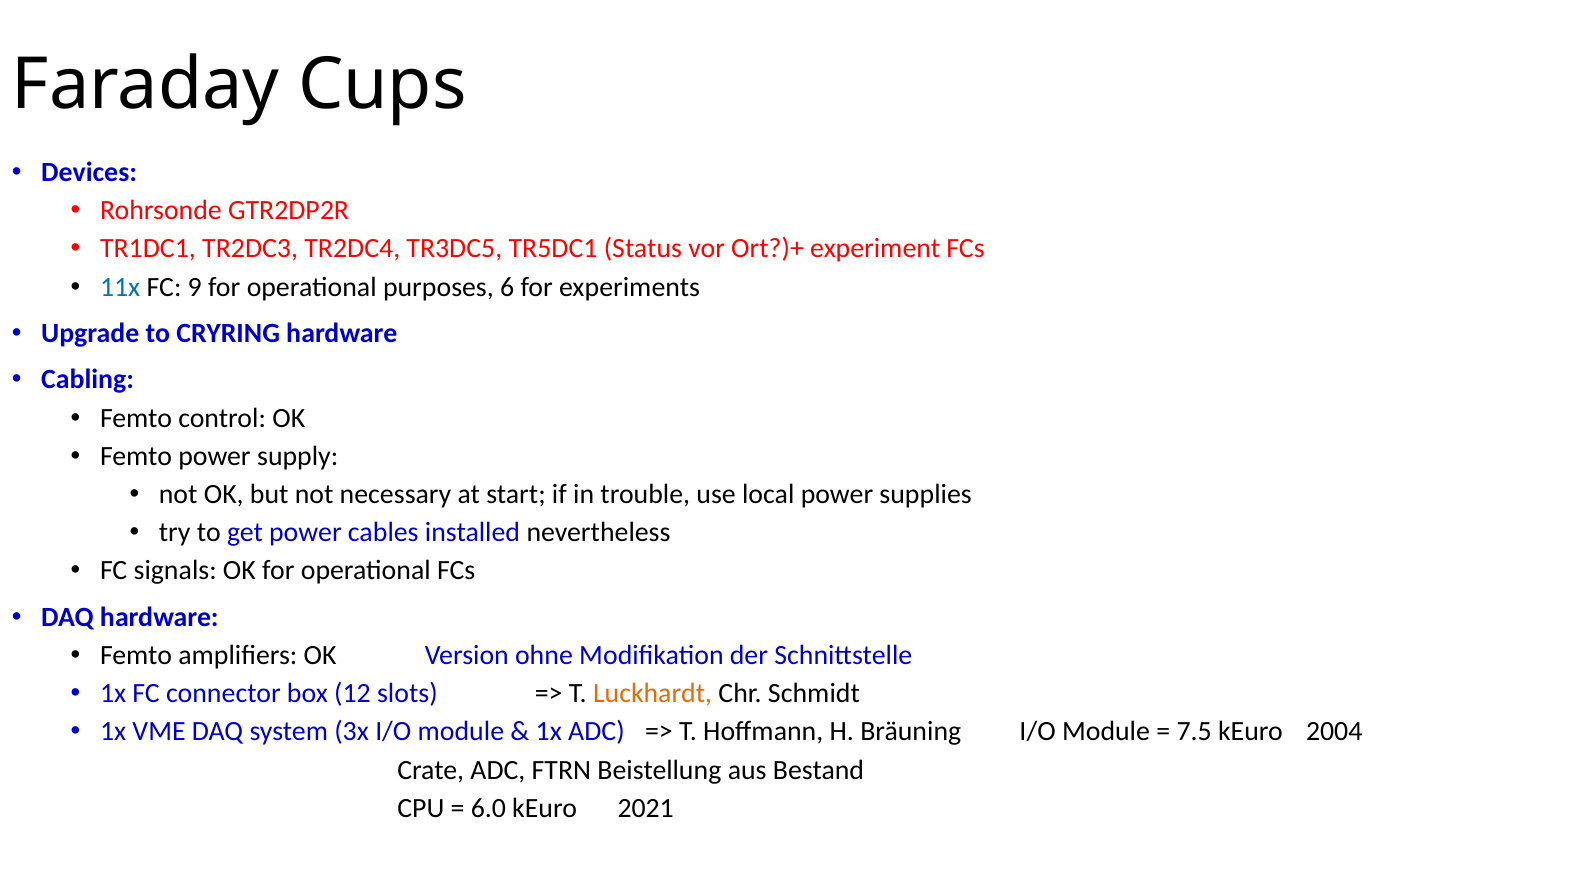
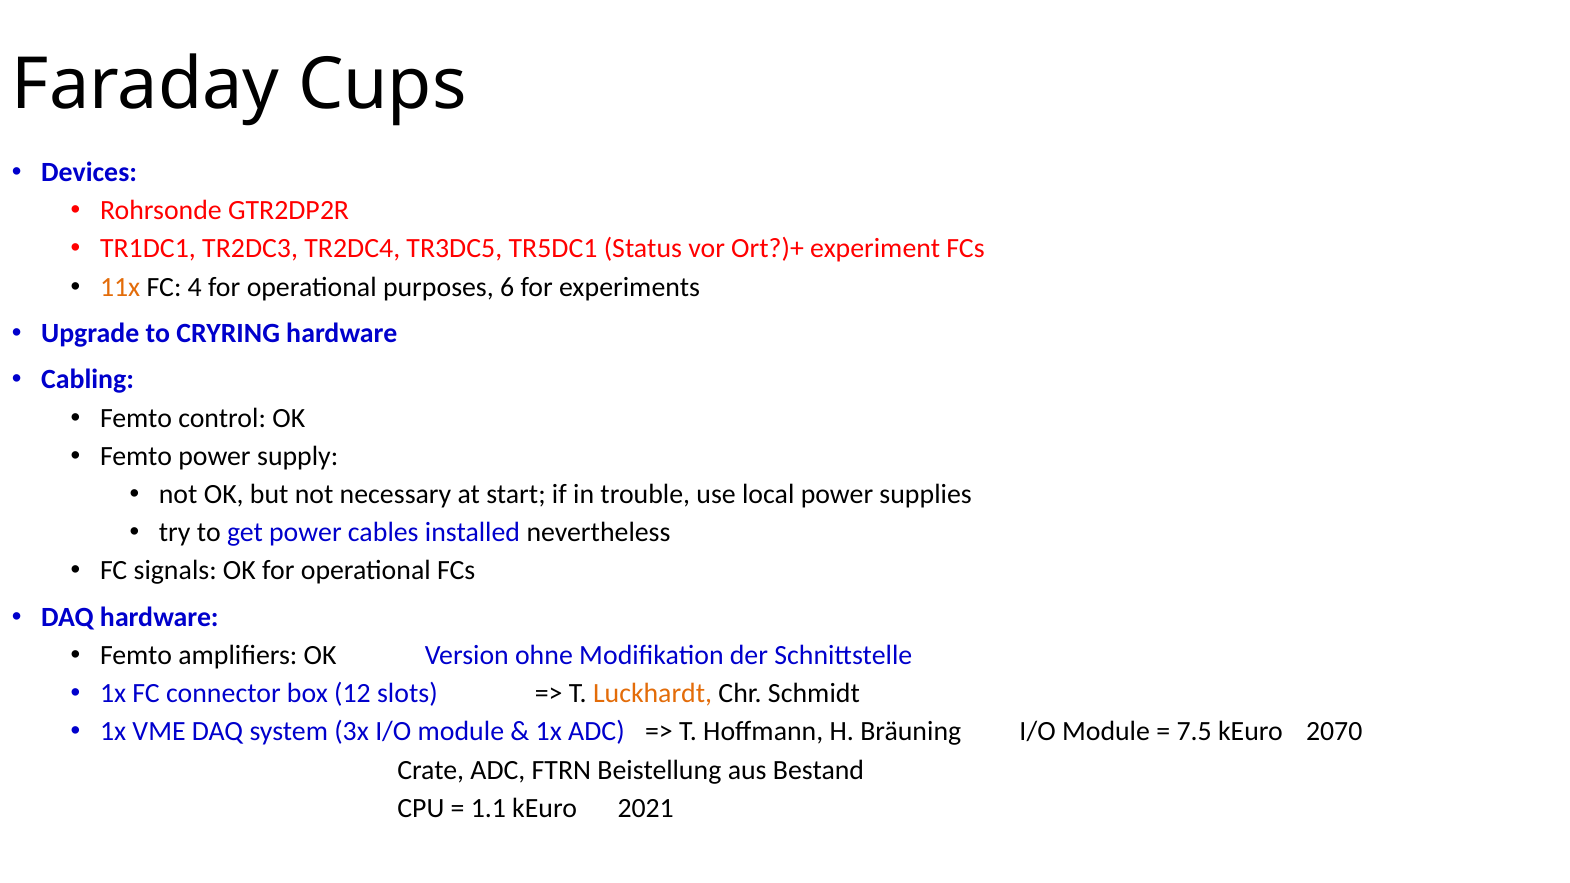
11x colour: blue -> orange (120, 287)
9: 9 -> 4 (195, 287)
2004: 2004 -> 2070 (1334, 732)
6.0: 6.0 -> 1.1 (488, 808)
